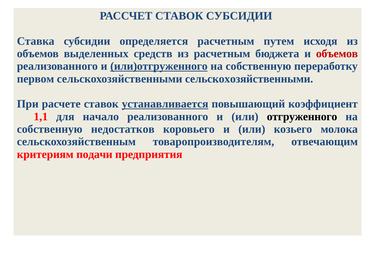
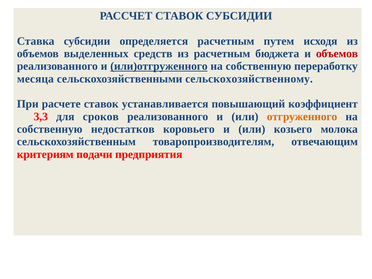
первом: первом -> месяца (35, 79)
сельскохозяйственными сельскохозяйственными: сельскохозяйственными -> сельскохозяйственному (249, 79)
устанавливается underline: present -> none (165, 104)
1,1: 1,1 -> 3,3 (41, 117)
начало: начало -> сроков (101, 117)
отгруженного colour: black -> orange (302, 117)
